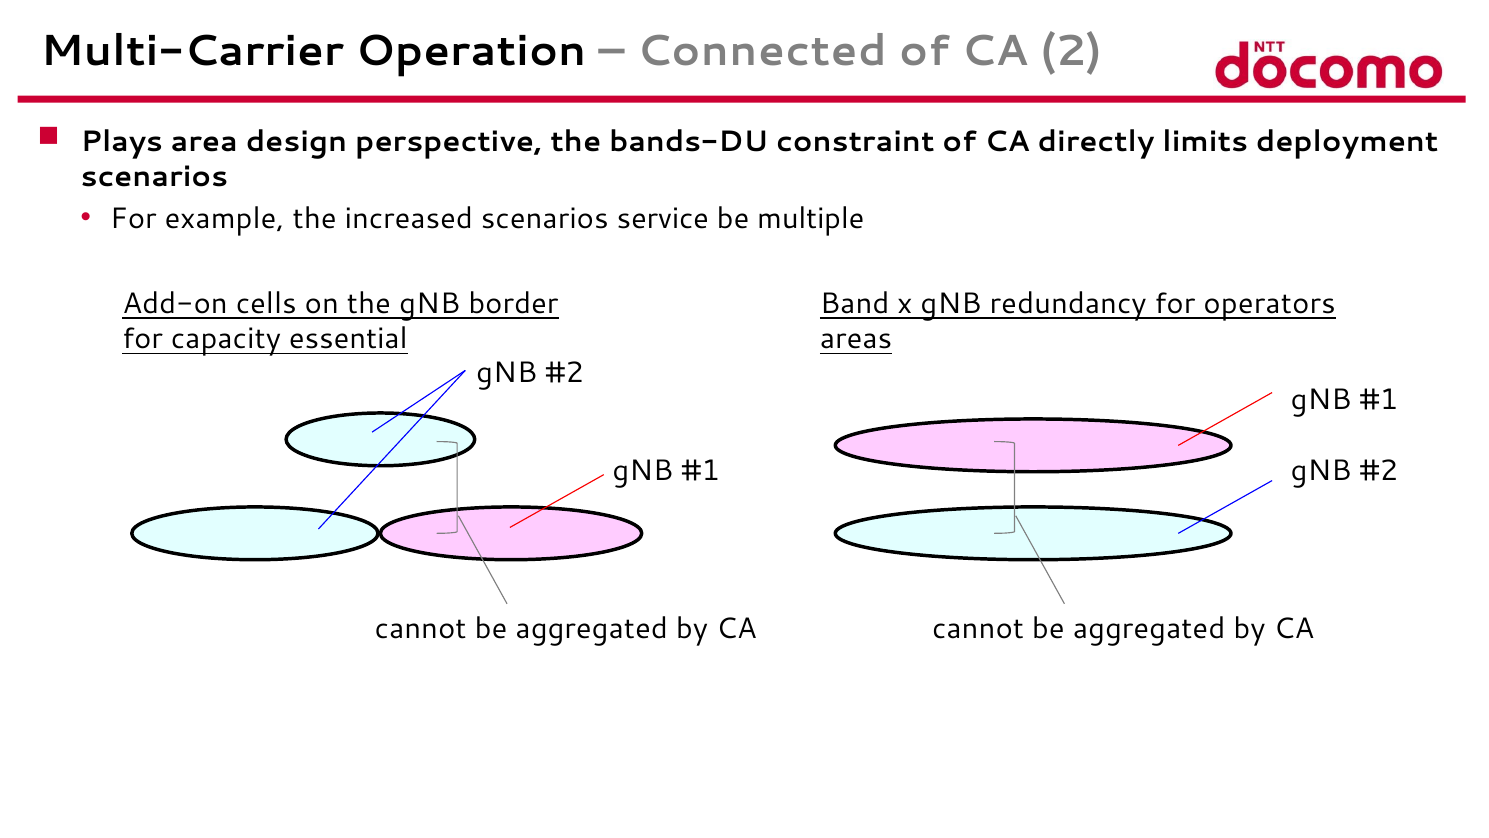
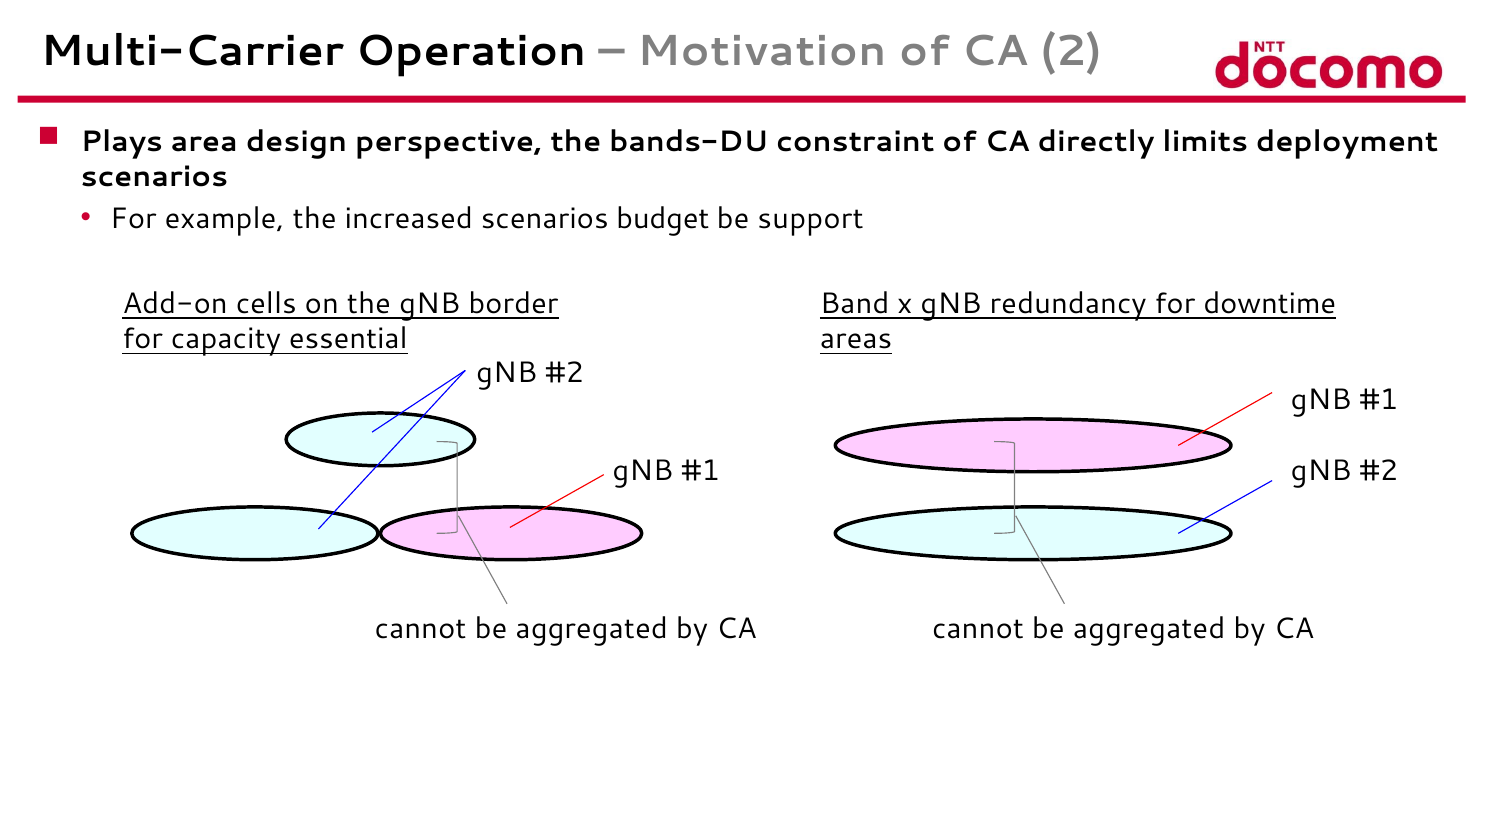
Connected: Connected -> Motivation (762, 51)
service: service -> budget (663, 218)
multiple: multiple -> support (811, 218)
operators: operators -> downtime (1270, 303)
